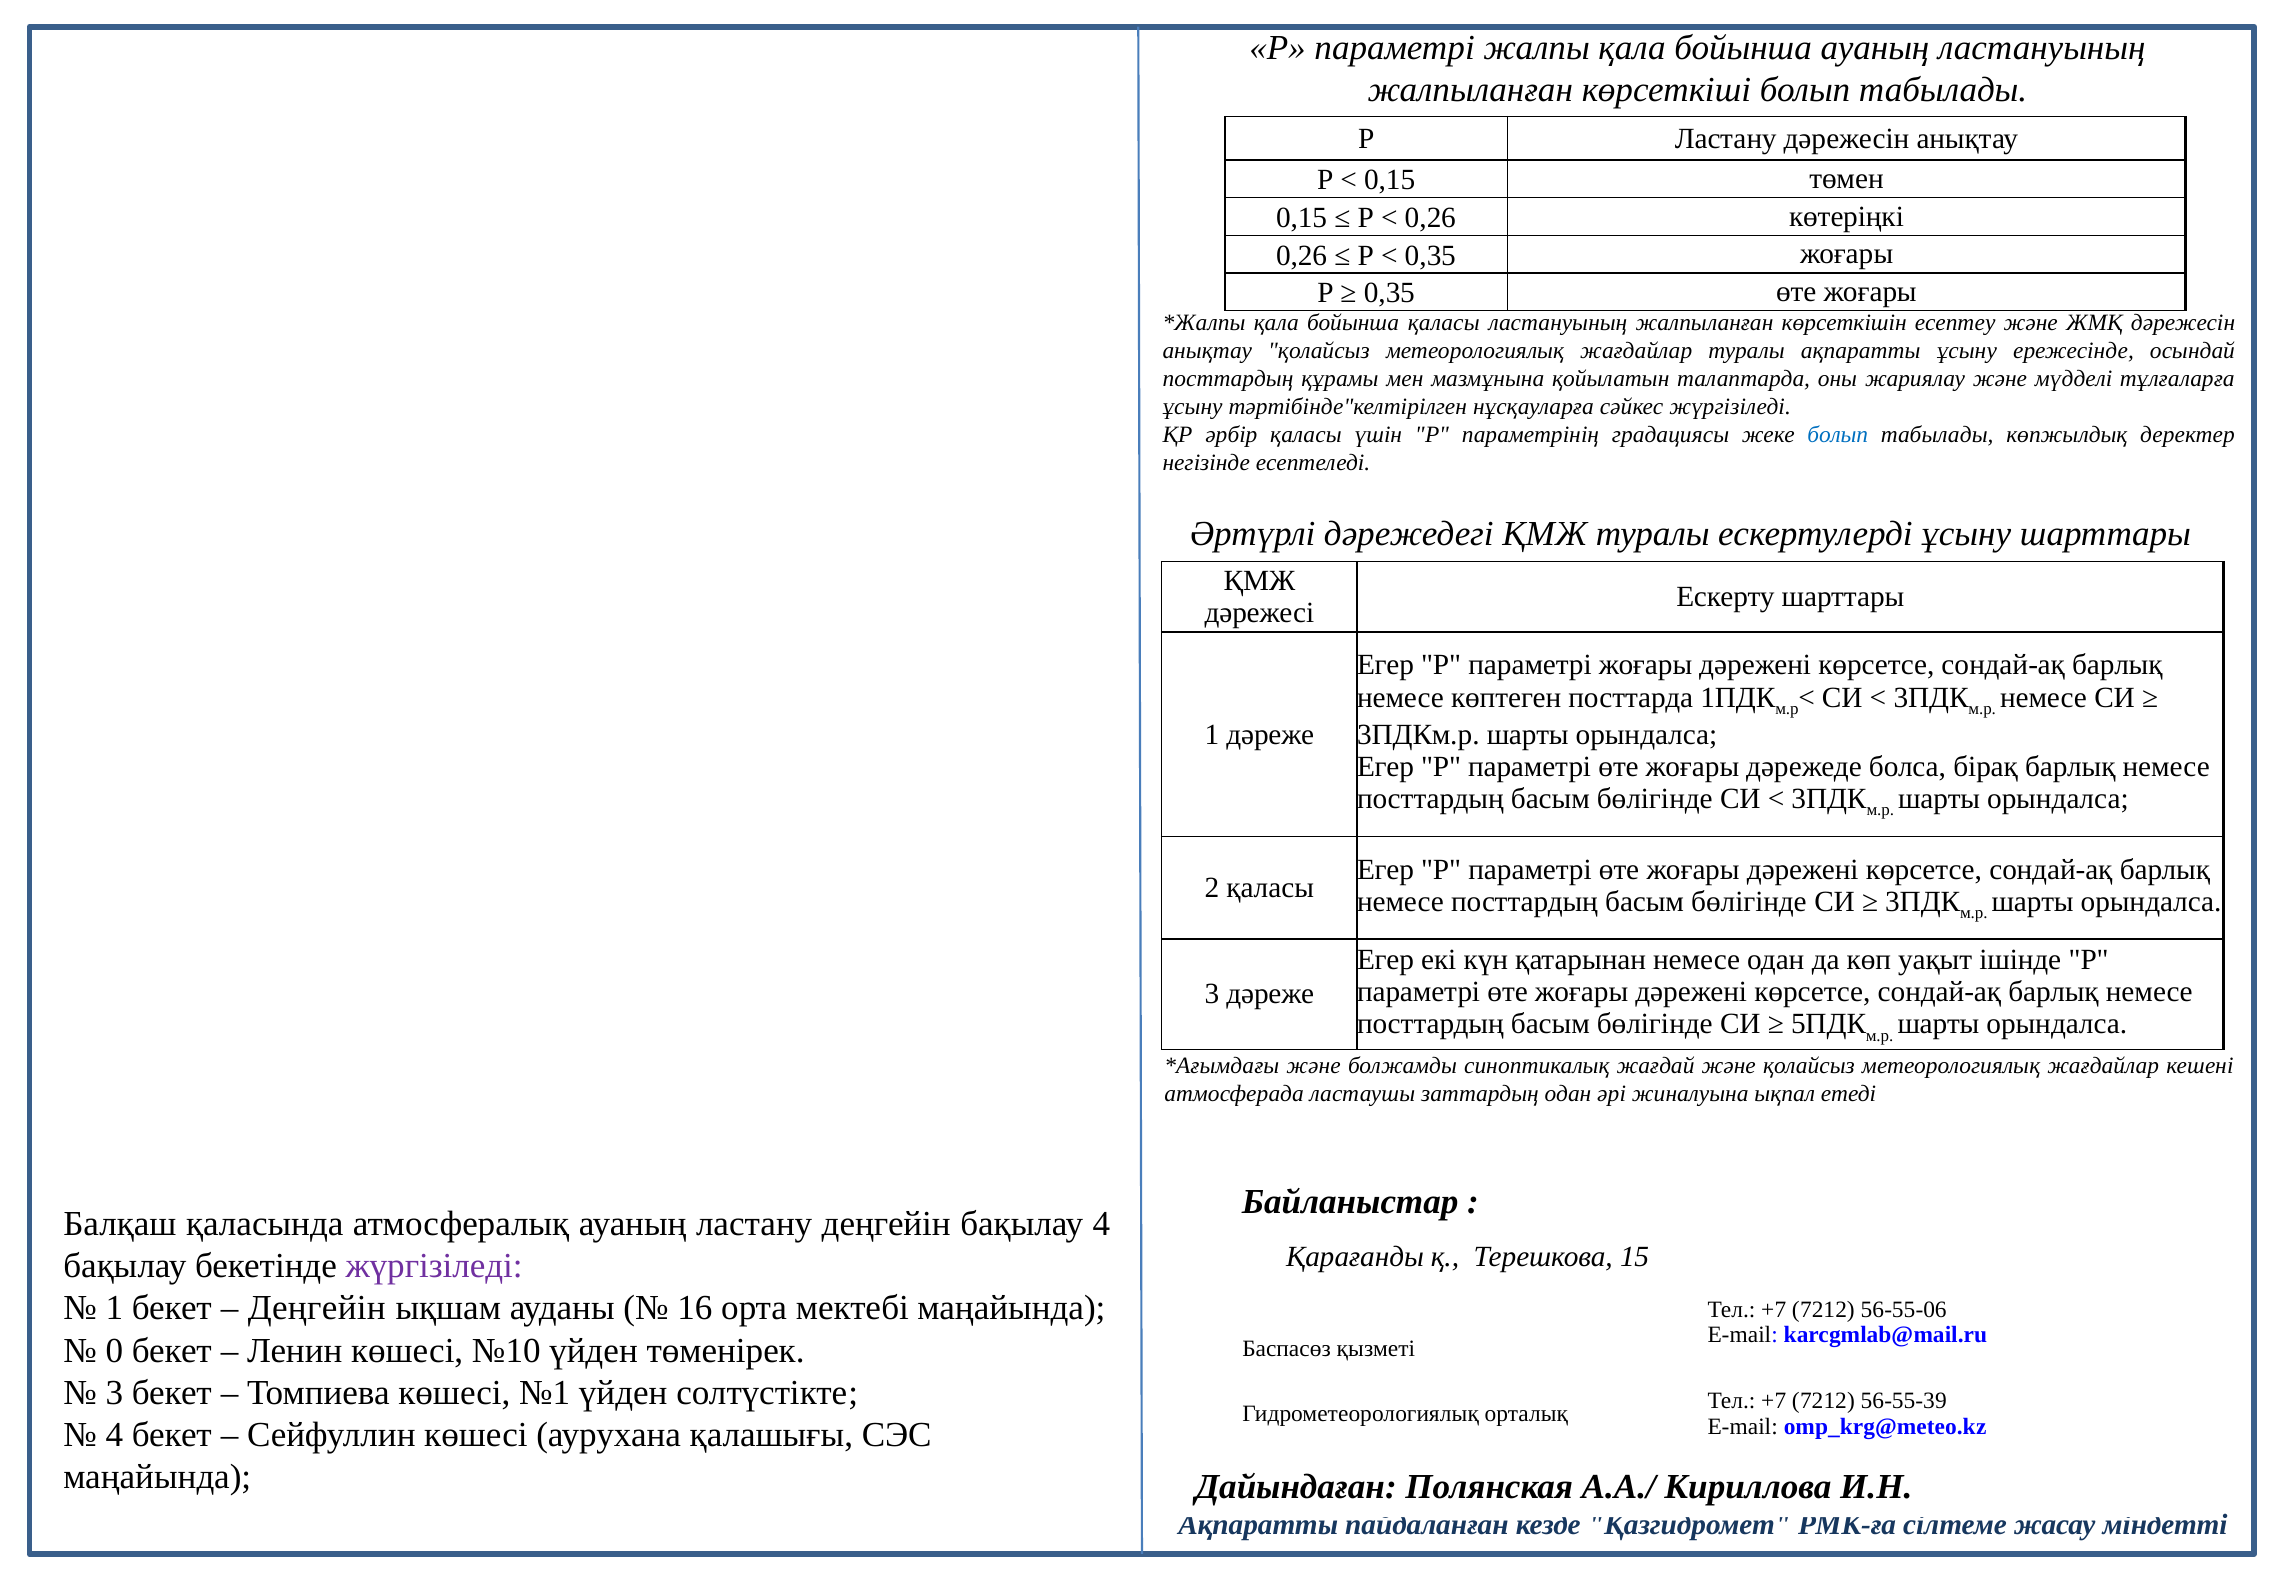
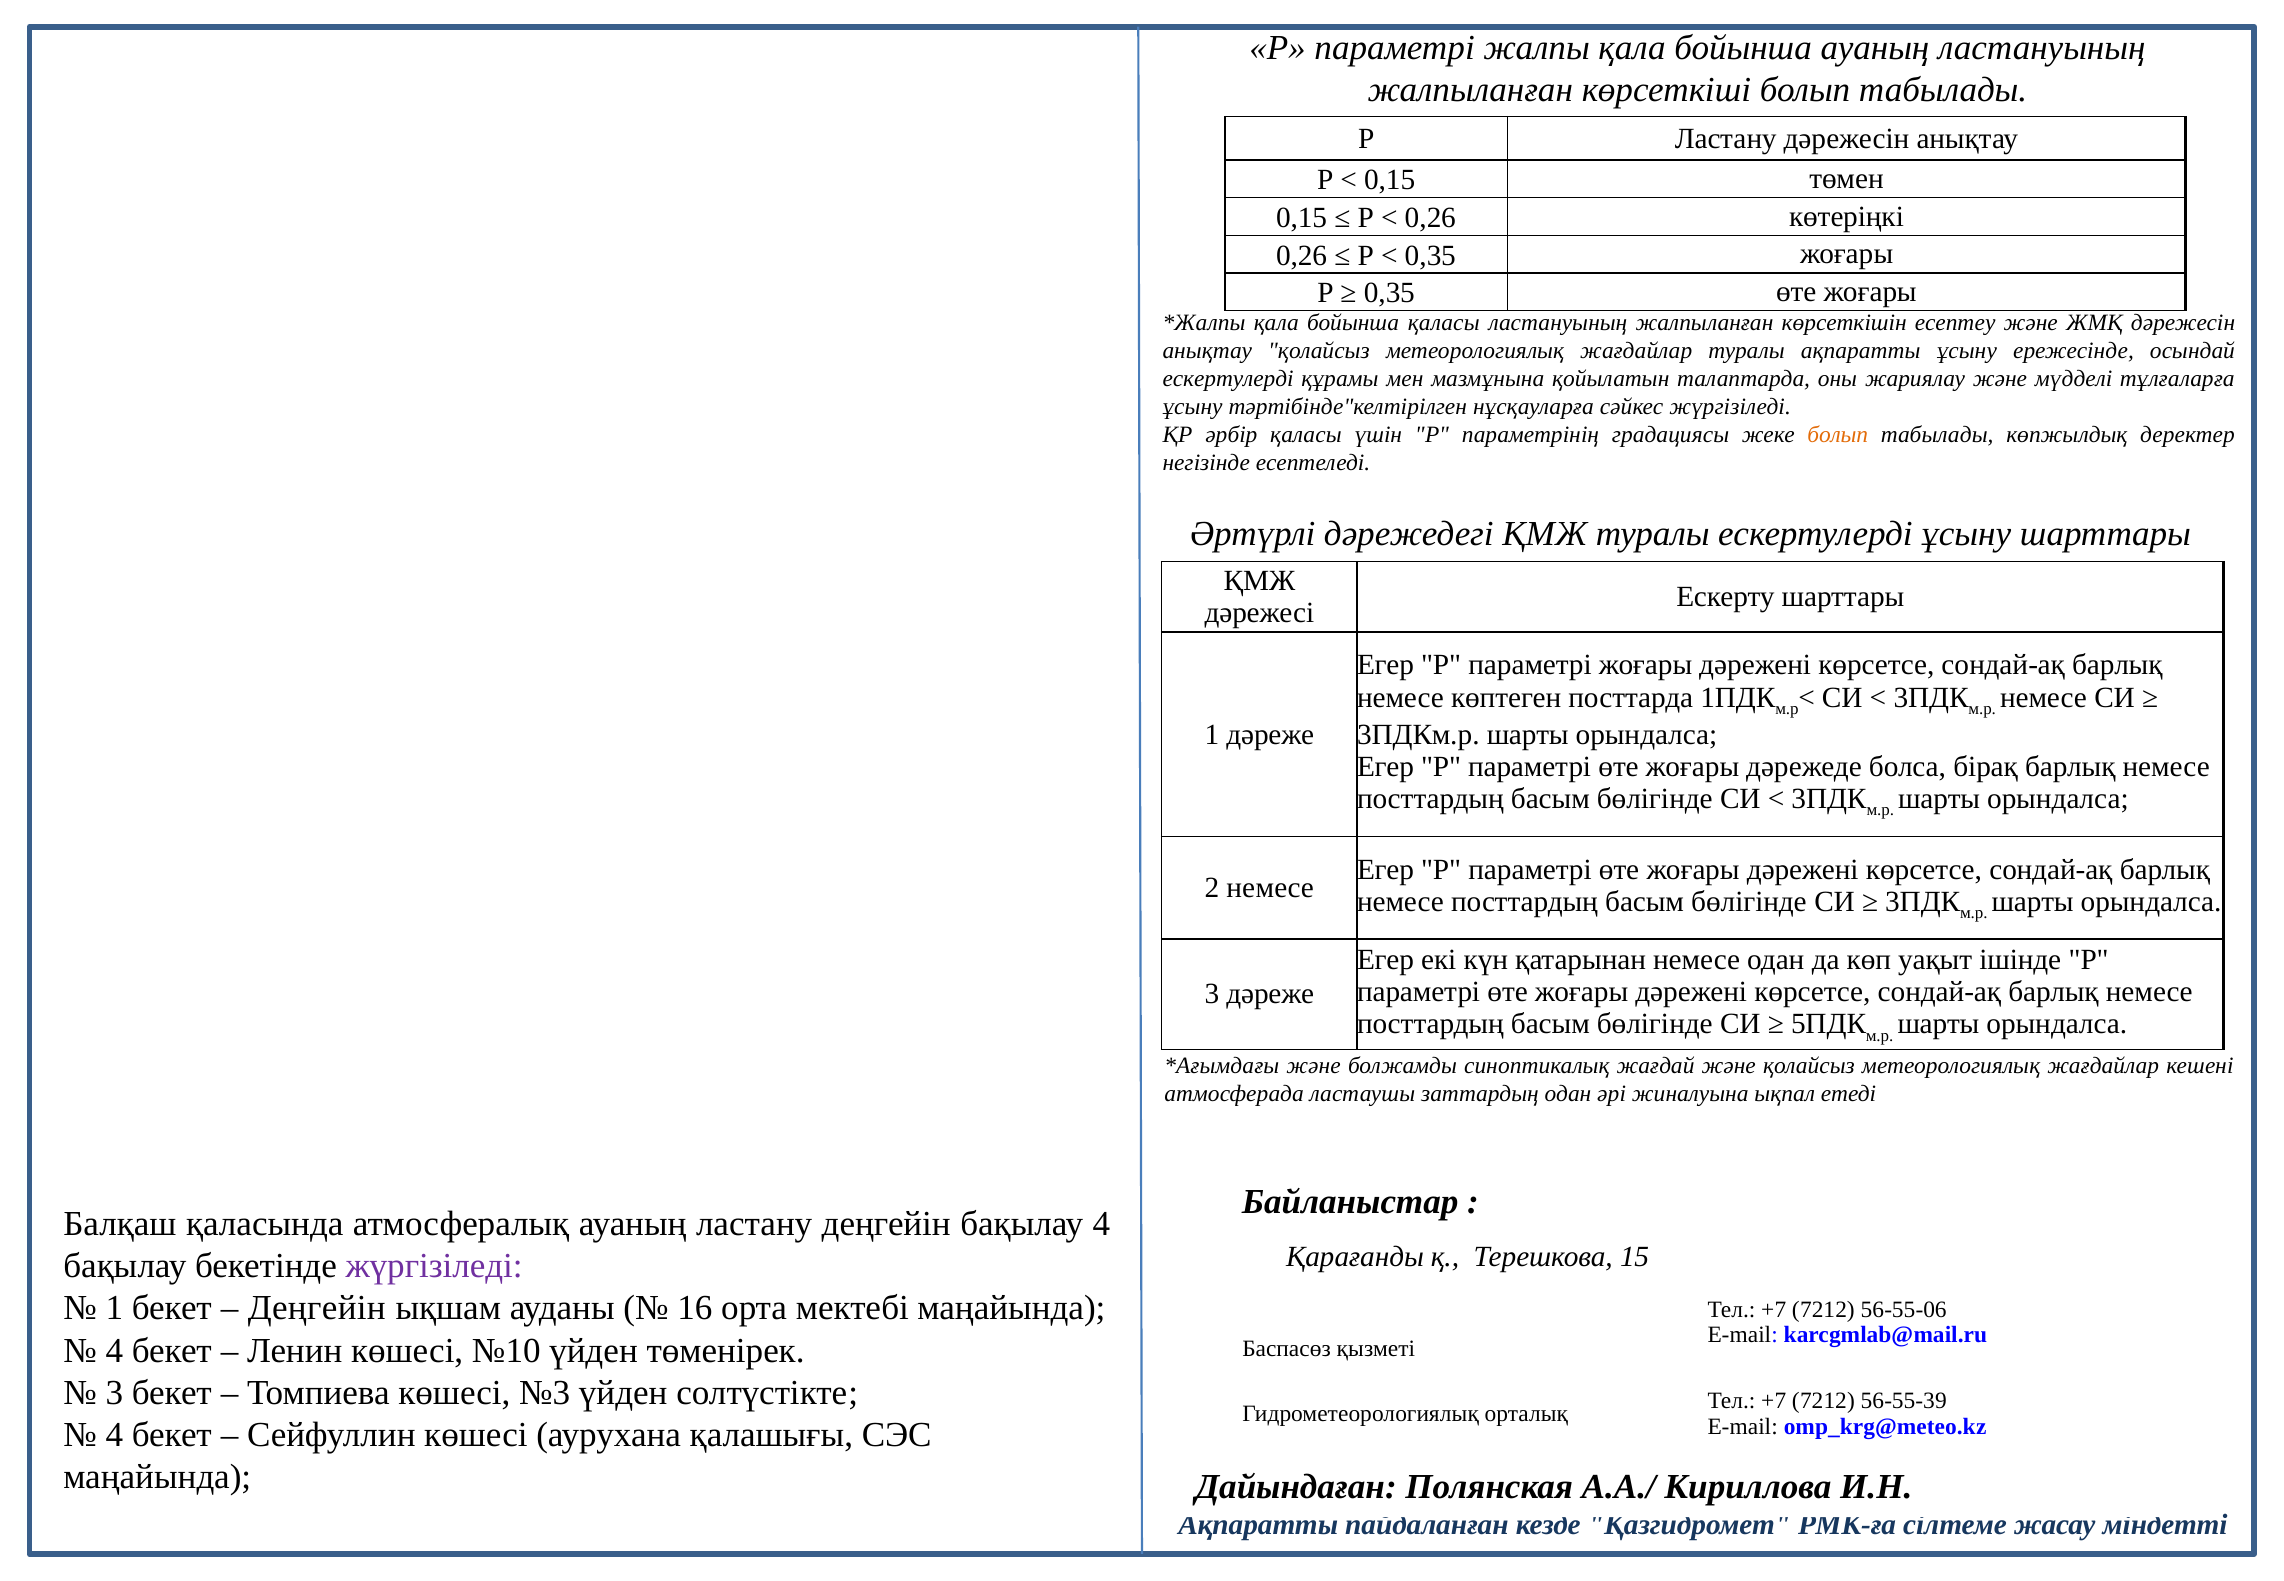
посттардың: посттардың -> ескертулерді (1228, 379)
болып colour: blue -> orange (1838, 435)
2 қаласы: қаласы -> немесе (1270, 888)
0: 0 -> 4 (114, 1351)
№1: №1 -> №3 (545, 1393)
